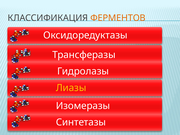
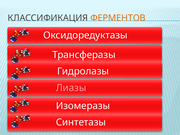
Лиазы colour: yellow -> pink (71, 88)
